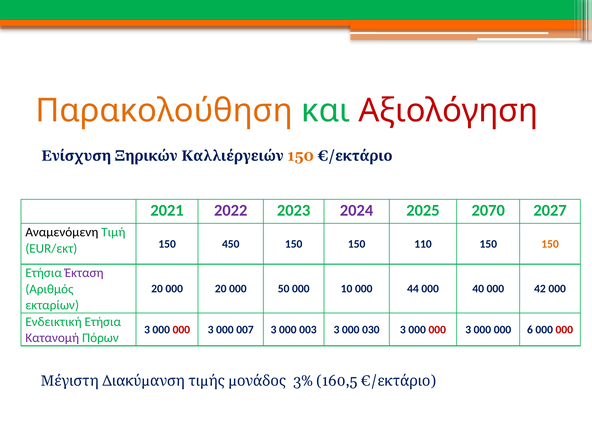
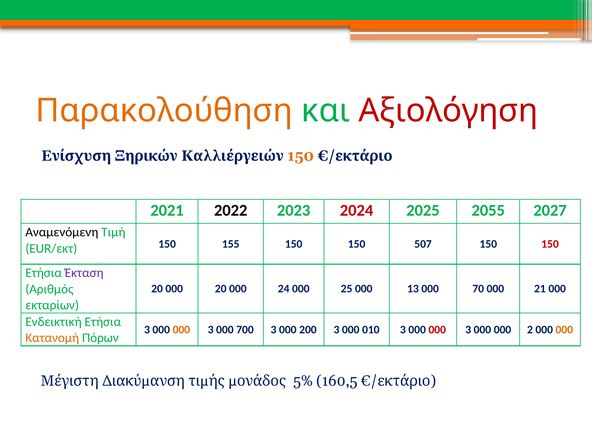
2022 colour: purple -> black (231, 210)
2024 colour: purple -> red (357, 210)
2070: 2070 -> 2055 (488, 210)
450: 450 -> 155 (231, 244)
110: 110 -> 507 (423, 244)
150 colour: orange -> red (550, 244)
50: 50 -> 24 (284, 289)
10: 10 -> 25 (347, 289)
44: 44 -> 13 (413, 289)
40: 40 -> 70 (478, 289)
42: 42 -> 21 (540, 289)
000 colour: red -> orange (181, 330)
007: 007 -> 700 (245, 330)
003: 003 -> 200 (308, 330)
030: 030 -> 010 (371, 330)
6: 6 -> 2 (530, 330)
000 colour: red -> orange (564, 330)
Κατανομή colour: purple -> orange (52, 338)
3%: 3% -> 5% (303, 381)
